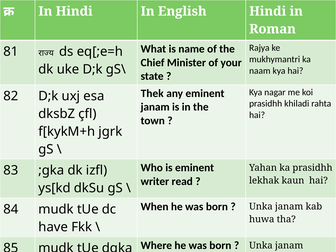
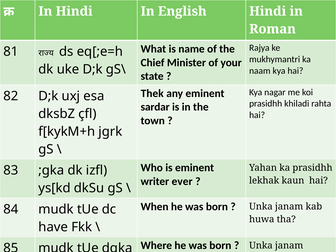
janam: janam -> sardar (155, 107)
read: read -> ever (182, 181)
